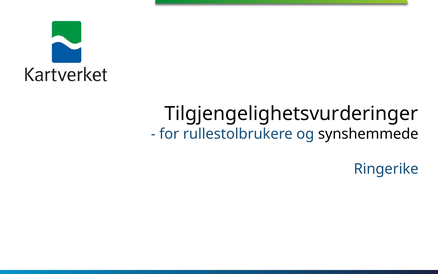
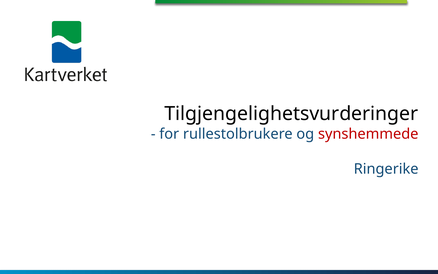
synshemmede colour: black -> red (368, 134)
